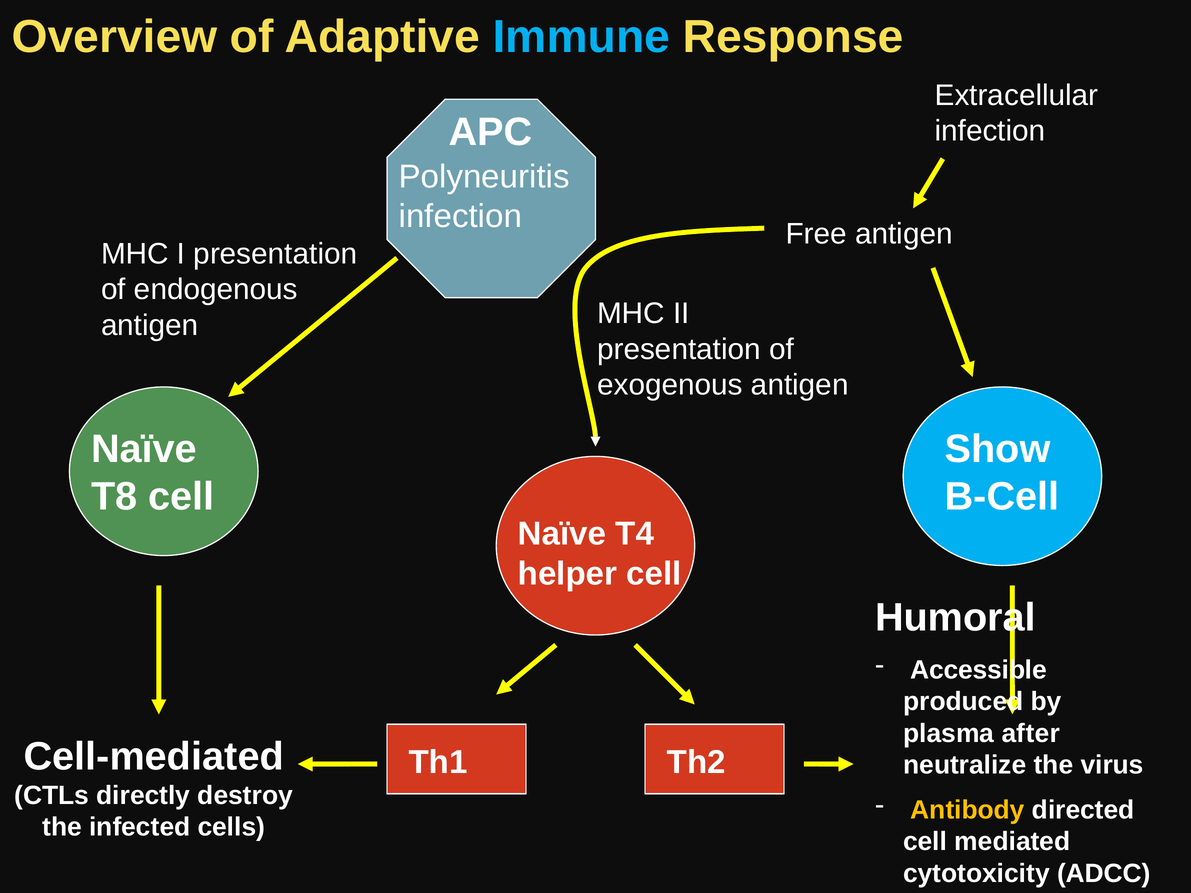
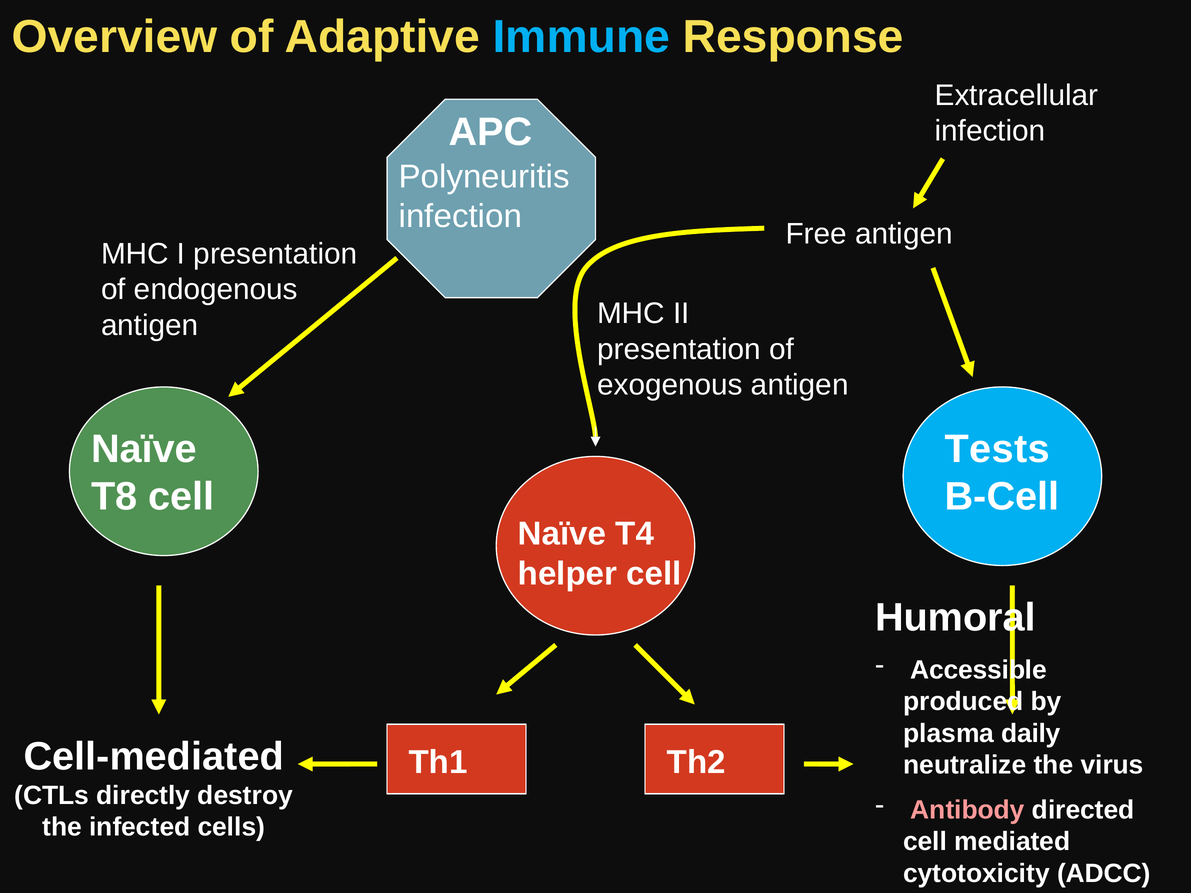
Show: Show -> Tests (997, 449)
after: after -> daily (1031, 733)
Antibody colour: yellow -> pink (968, 810)
